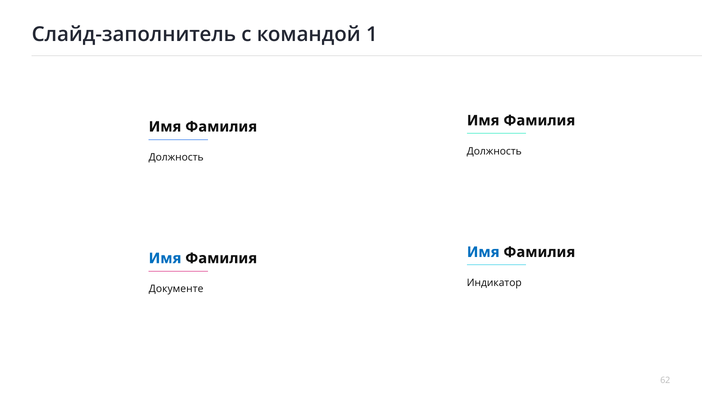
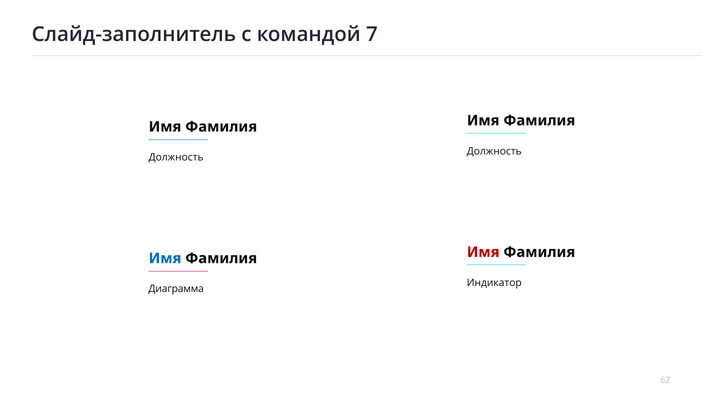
1: 1 -> 7 (372, 34)
Имя colour: blue -> red (483, 252)
Документе: Документе -> Диаграмма (176, 289)
